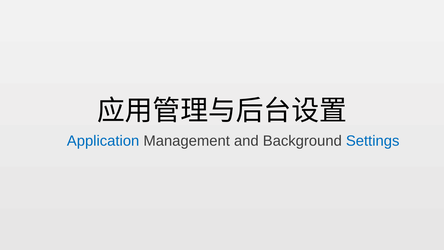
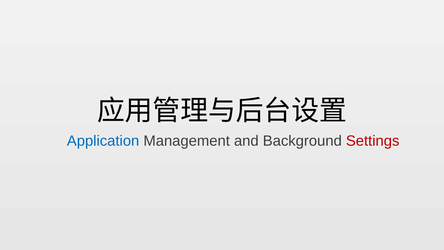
Settings colour: blue -> red (373, 141)
